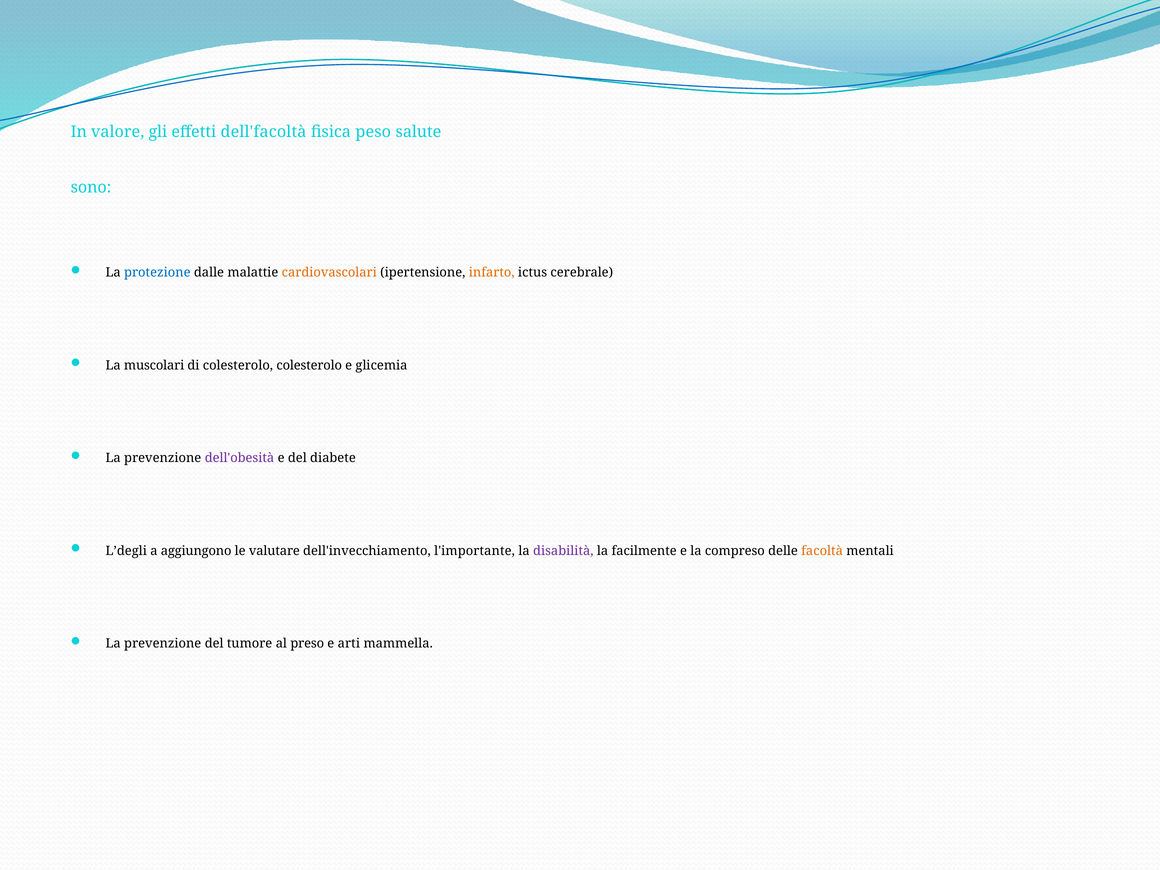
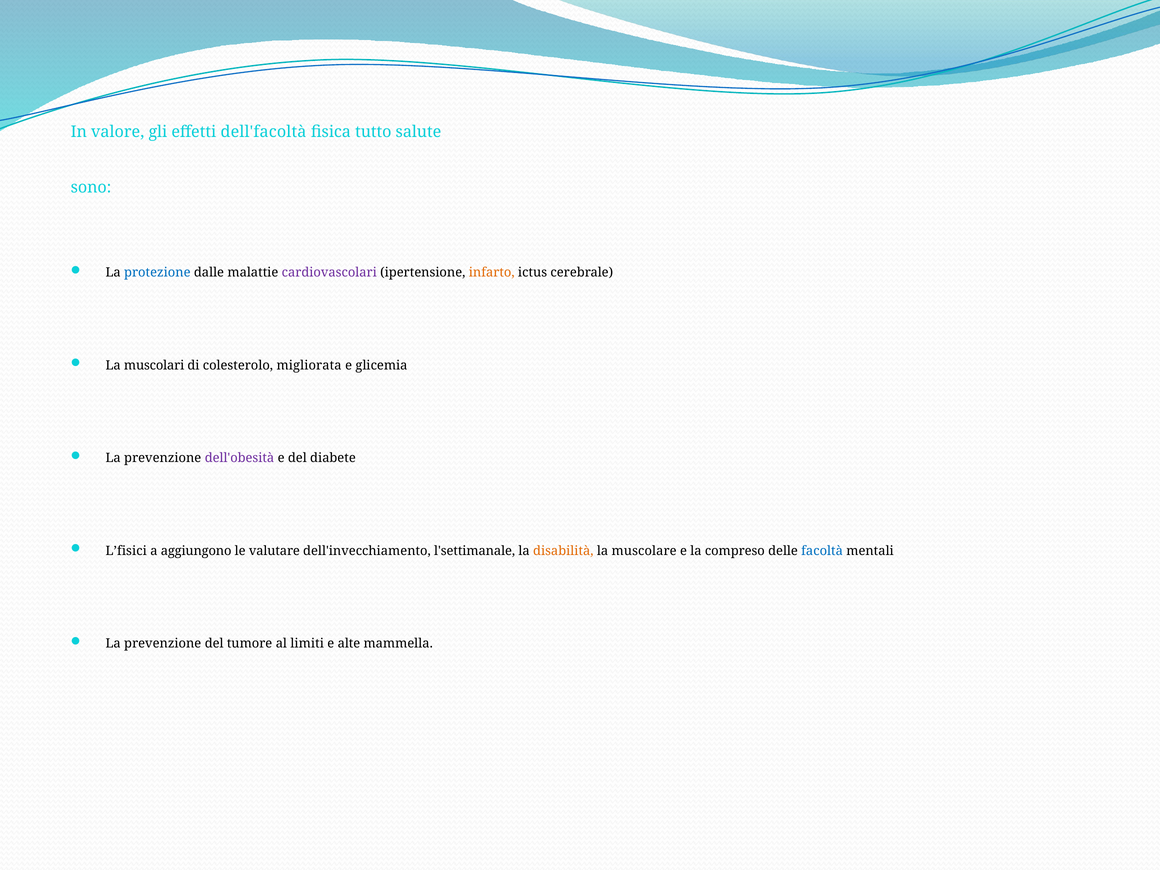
peso: peso -> tutto (373, 132)
cardiovascolari colour: orange -> purple (329, 273)
colesterolo colesterolo: colesterolo -> migliorata (309, 365)
L’degli: L’degli -> L’fisici (126, 551)
l'importante: l'importante -> l'settimanale (475, 551)
disabilità colour: purple -> orange (563, 551)
facilmente: facilmente -> muscolare (644, 551)
facoltà colour: orange -> blue (822, 551)
preso: preso -> limiti (307, 644)
arti: arti -> alte (349, 644)
